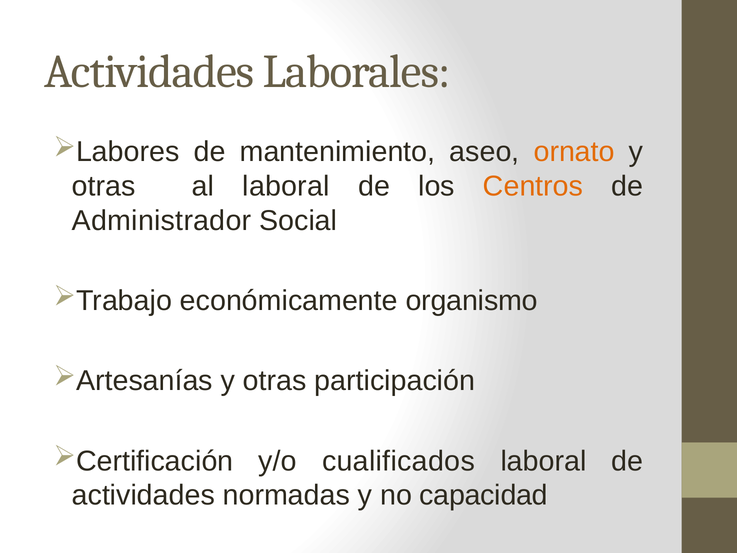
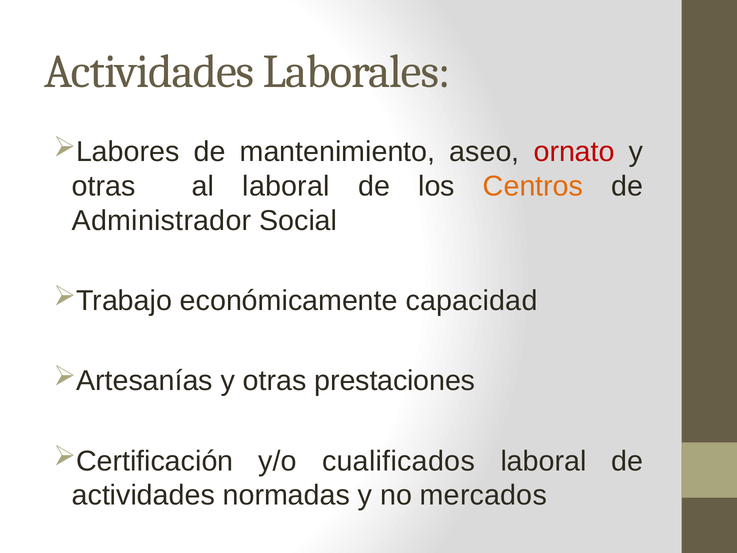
ornato colour: orange -> red (574, 152)
organismo: organismo -> capacidad (472, 301)
participación: participación -> prestaciones (395, 381)
capacidad: capacidad -> mercados (483, 495)
